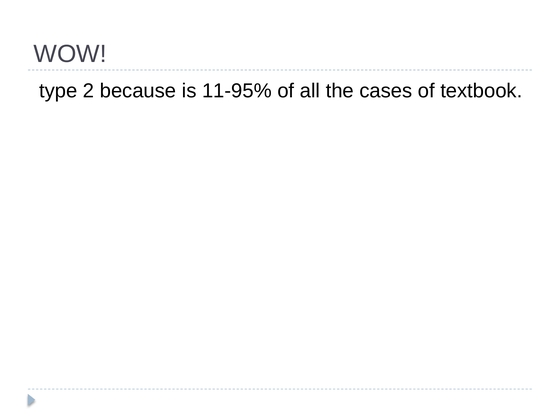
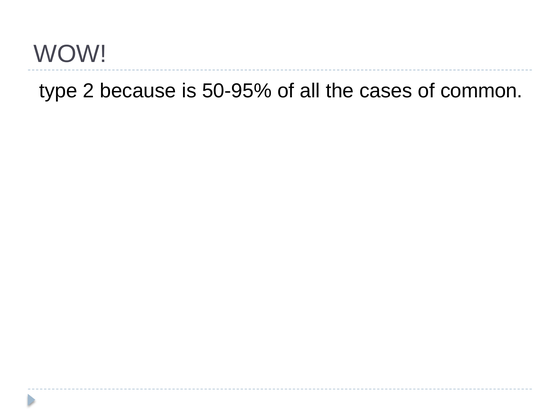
11-95%: 11-95% -> 50-95% (237, 91)
textbook: textbook -> common (481, 91)
